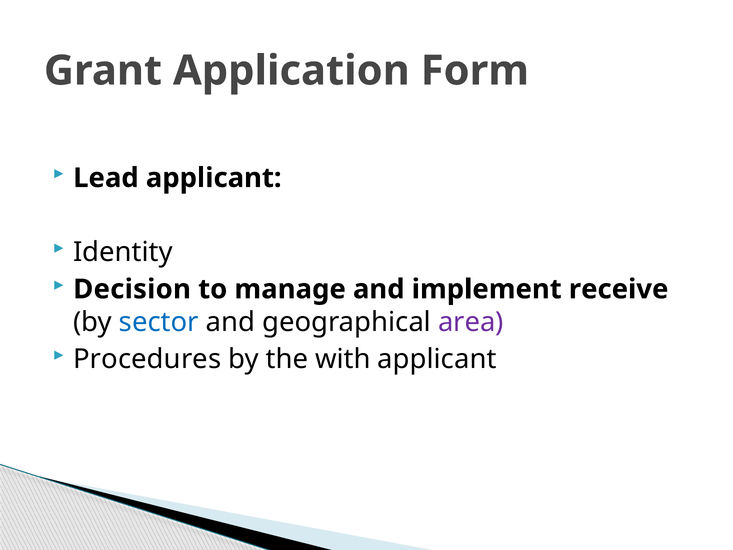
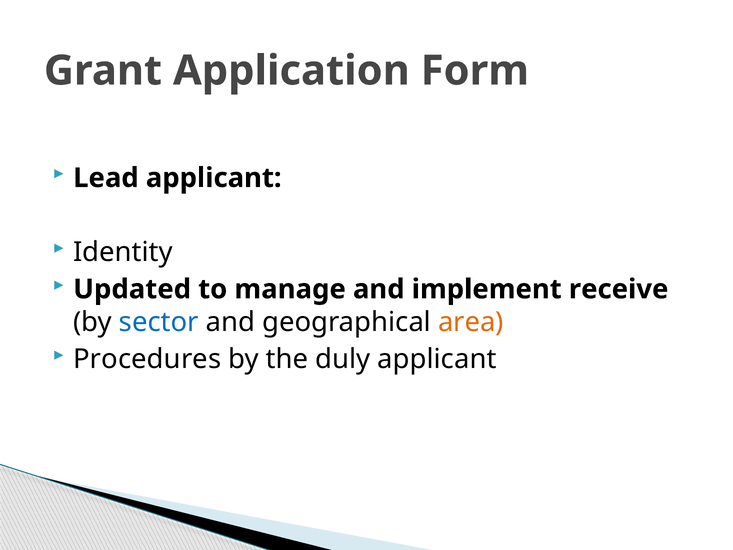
Decision: Decision -> Updated (132, 289)
area colour: purple -> orange (471, 322)
with: with -> duly (343, 359)
